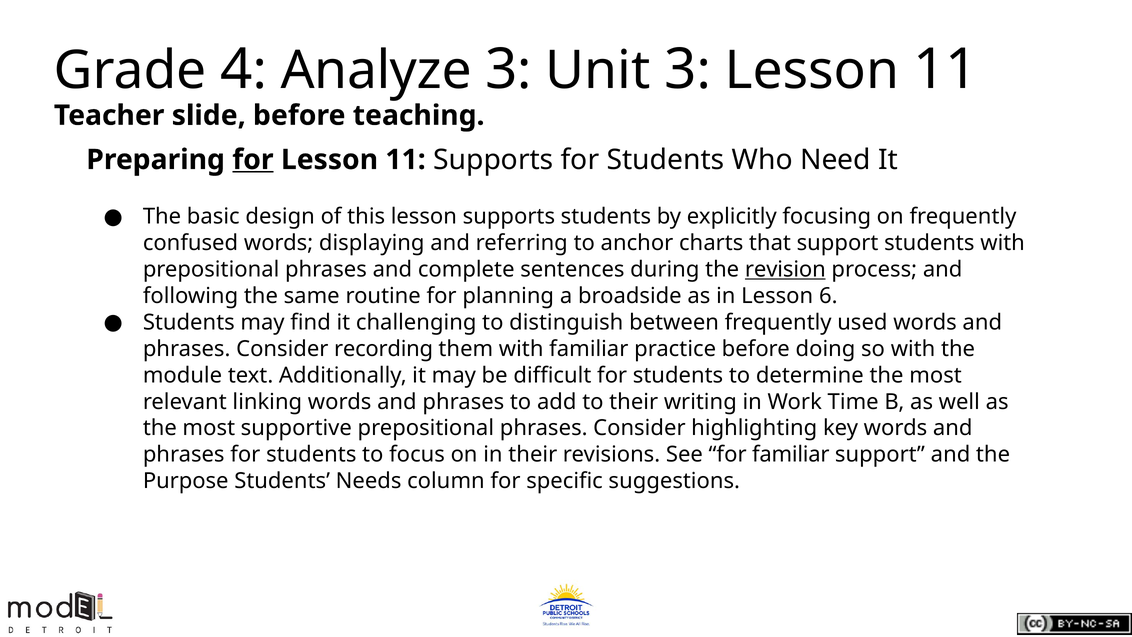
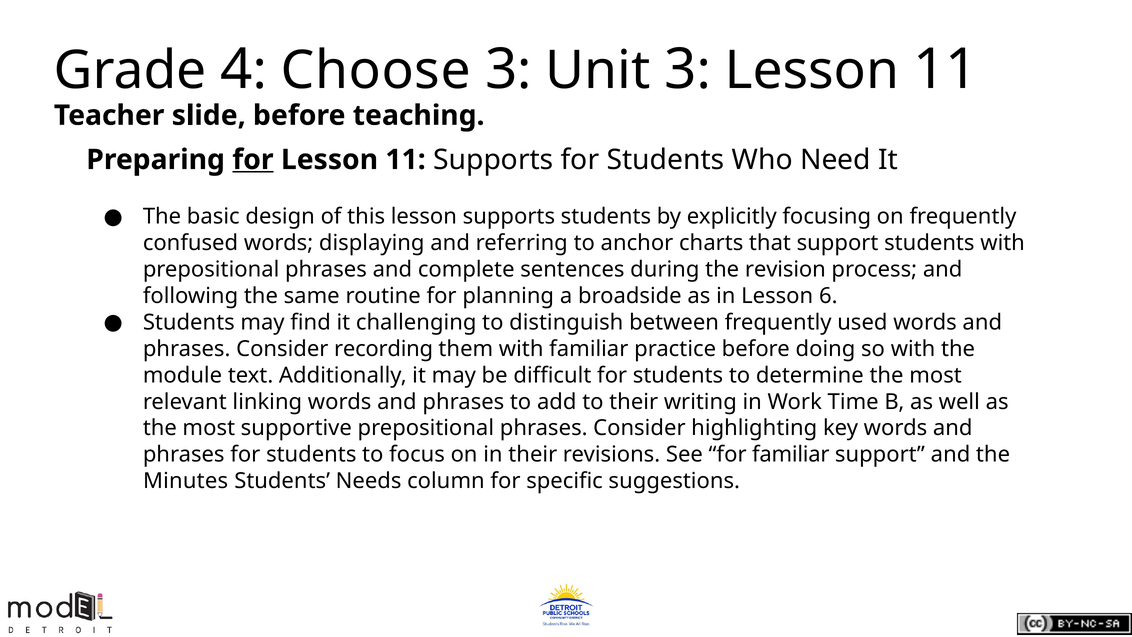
Analyze: Analyze -> Choose (376, 70)
revision underline: present -> none (785, 269)
Purpose: Purpose -> Minutes (186, 481)
